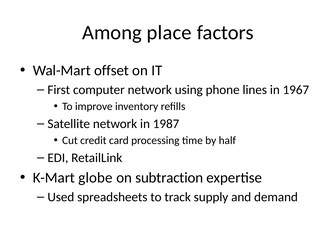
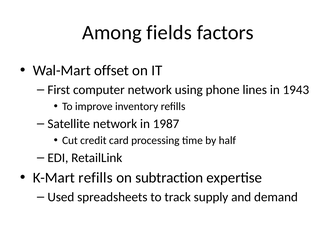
place: place -> fields (169, 33)
1967: 1967 -> 1943 (296, 90)
K-Mart globe: globe -> refills (96, 178)
